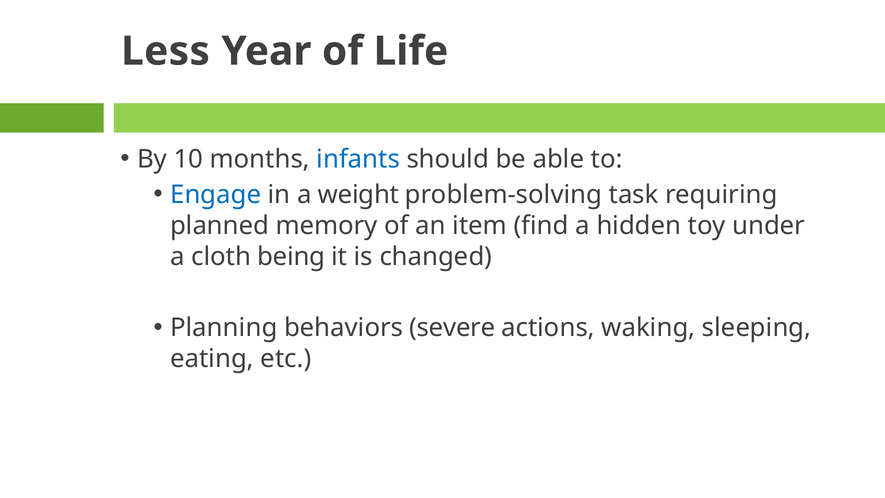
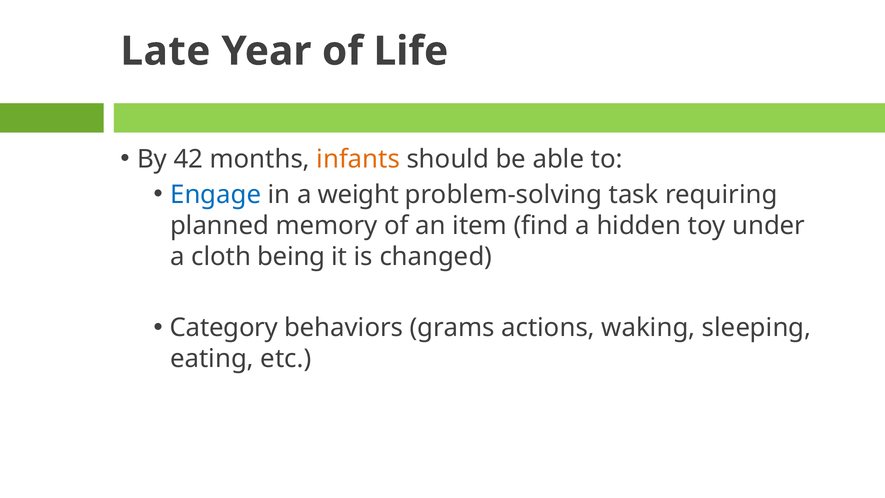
Less: Less -> Late (165, 51)
10: 10 -> 42 (188, 159)
infants colour: blue -> orange (358, 159)
Planning: Planning -> Category (224, 328)
severe: severe -> grams (452, 328)
